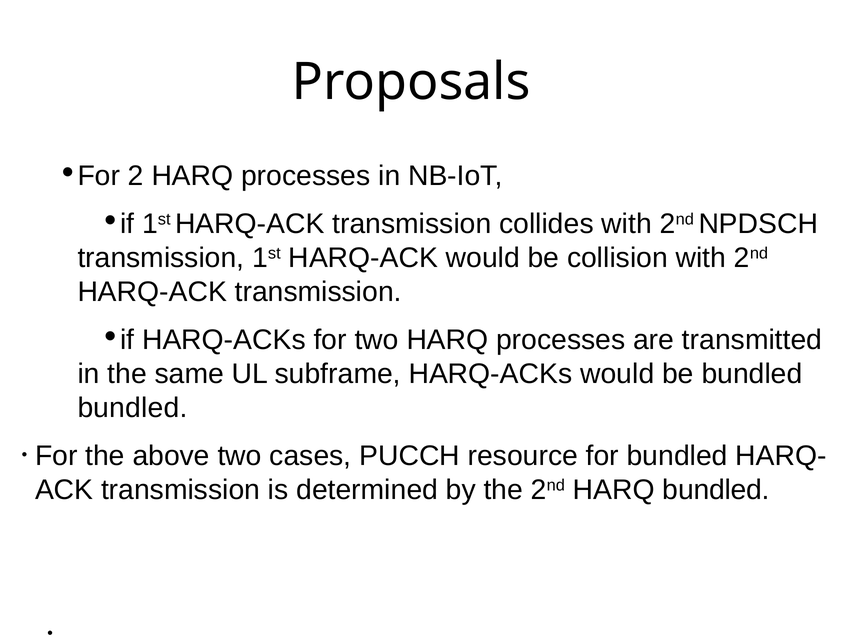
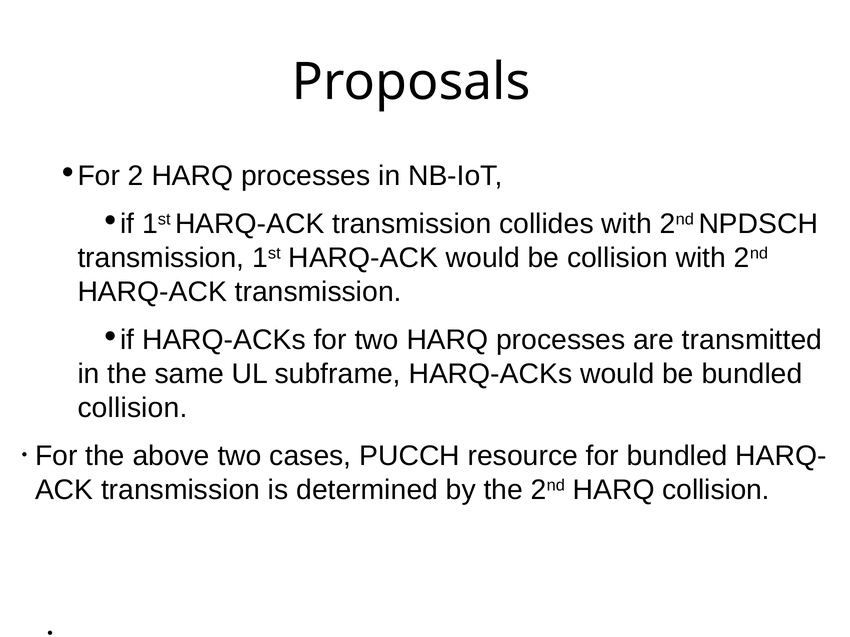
bundled: bundled -> collision (133, 408)
HARQ bundled: bundled -> collision (716, 490)
